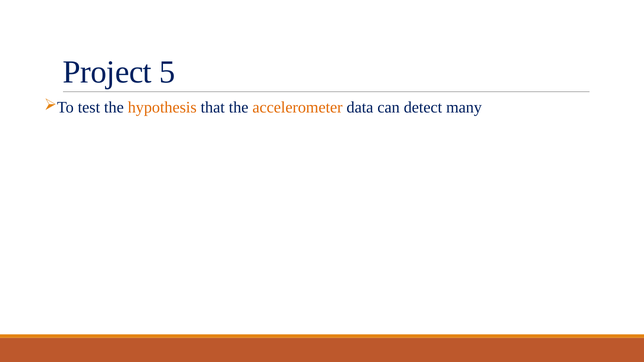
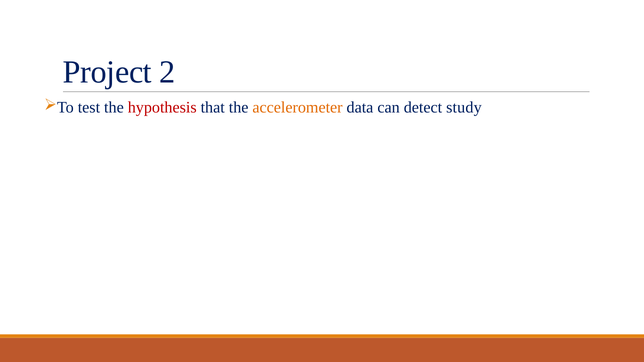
5: 5 -> 2 (167, 72)
hypothesis colour: orange -> red (162, 107)
many: many -> study (464, 107)
